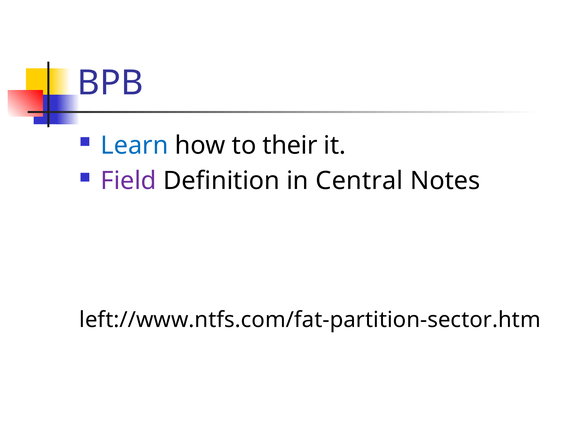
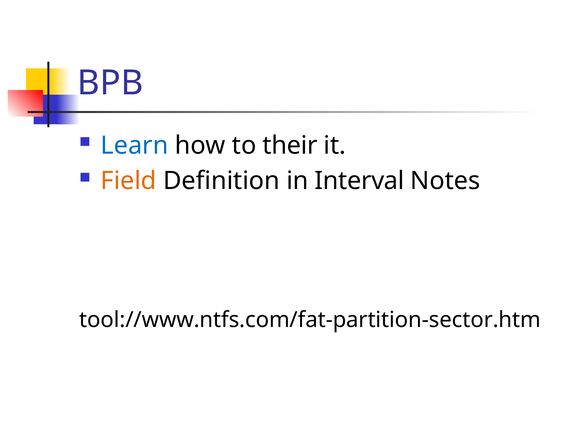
Field colour: purple -> orange (129, 181)
Central: Central -> Interval (360, 181)
left://www.ntfs.com/fat-partition-sector.htm: left://www.ntfs.com/fat-partition-sector.htm -> tool://www.ntfs.com/fat-partition-sector.htm (310, 320)
